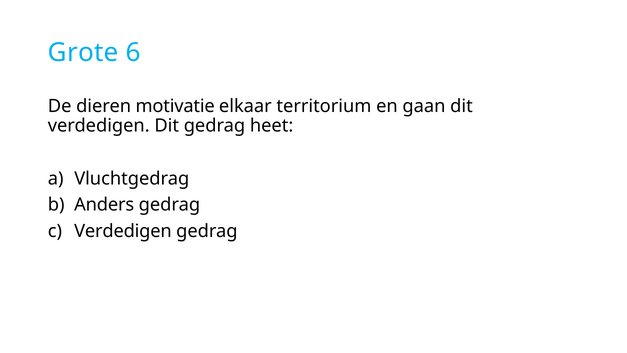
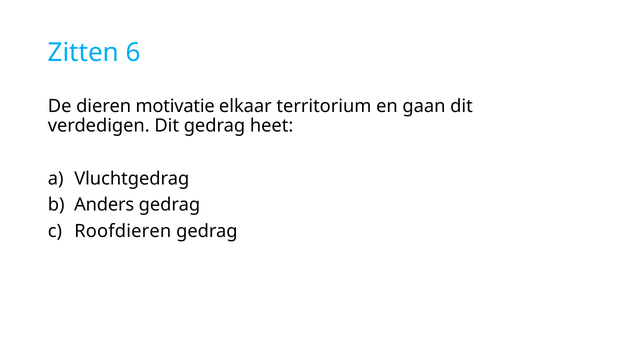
Grote: Grote -> Zitten (83, 53)
Verdedigen: Verdedigen -> Roofdieren (123, 231)
